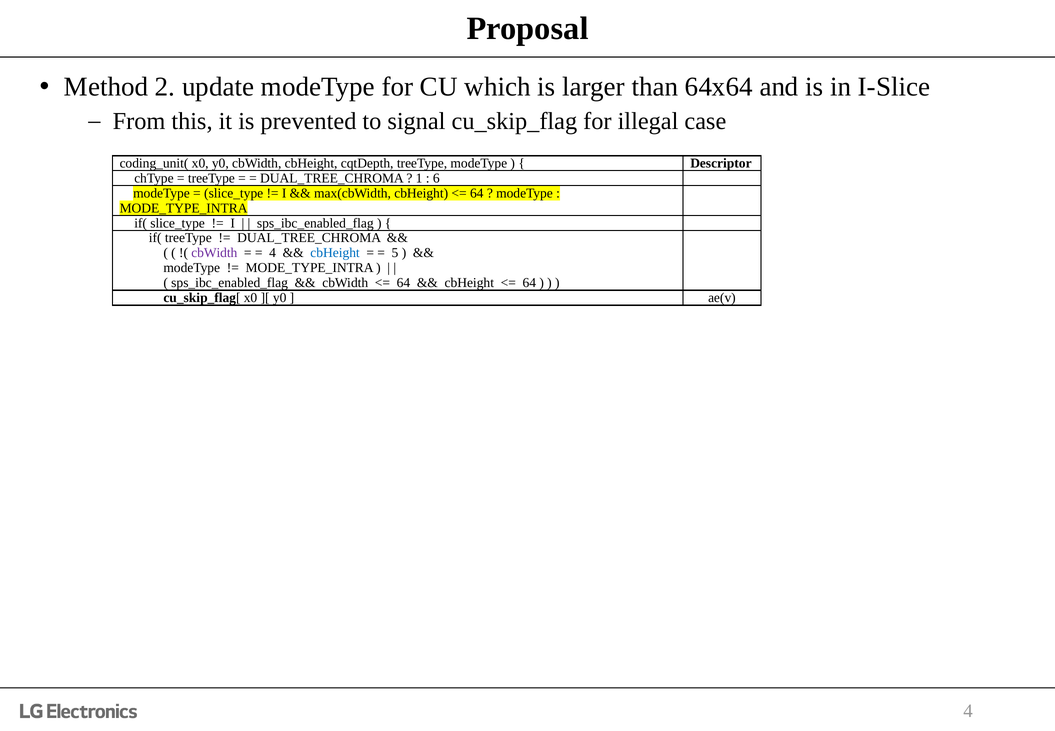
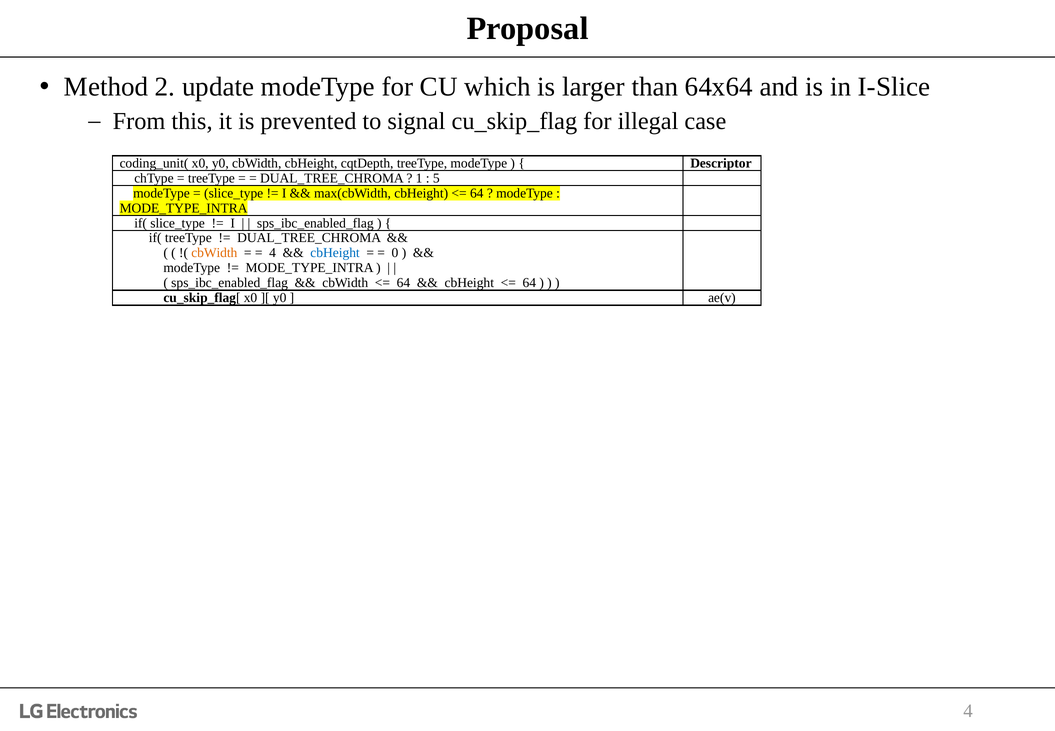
6: 6 -> 5 (436, 178)
cbWidth colour: purple -> orange (214, 253)
5: 5 -> 0 (395, 253)
